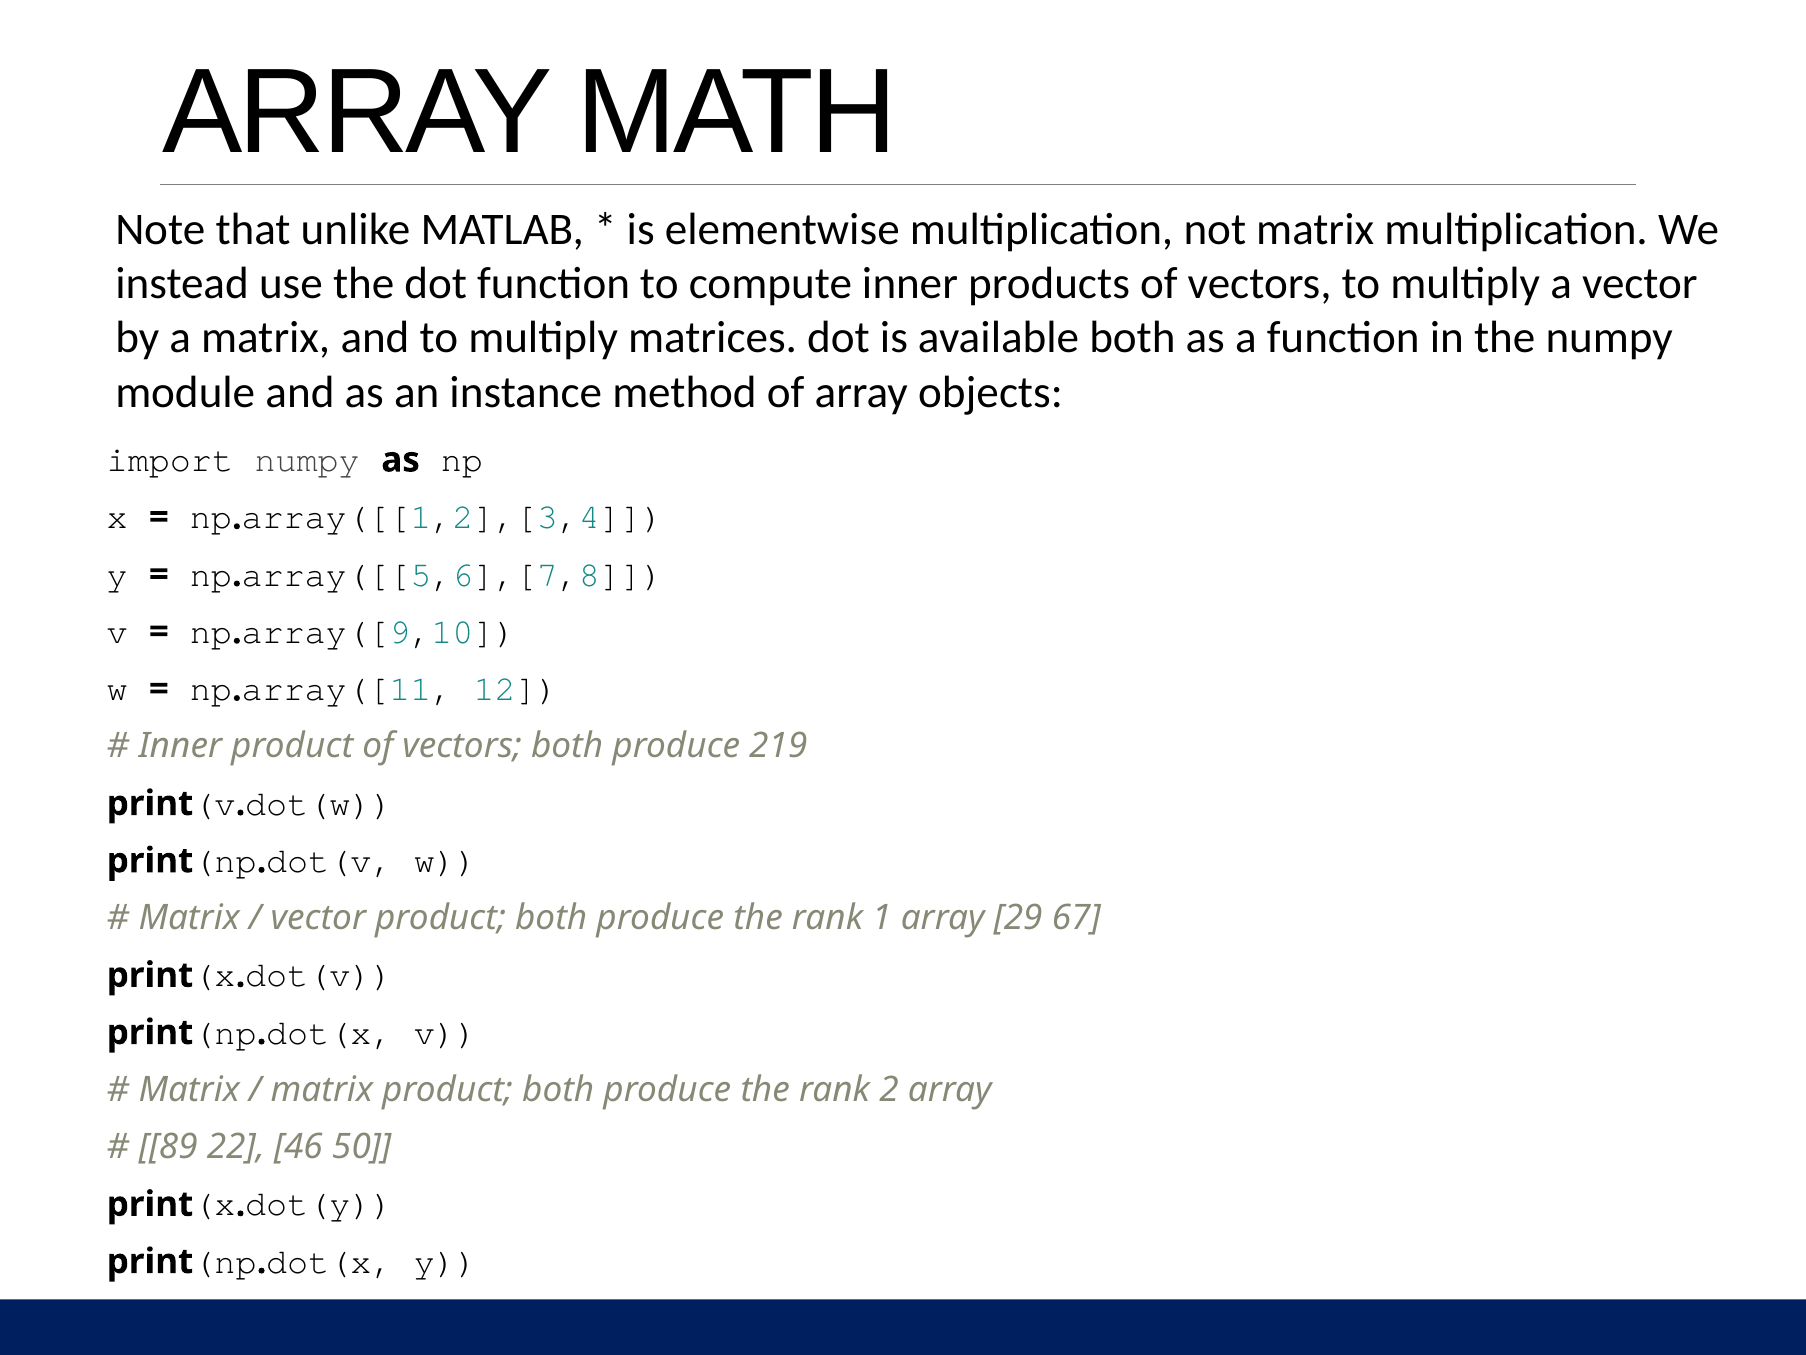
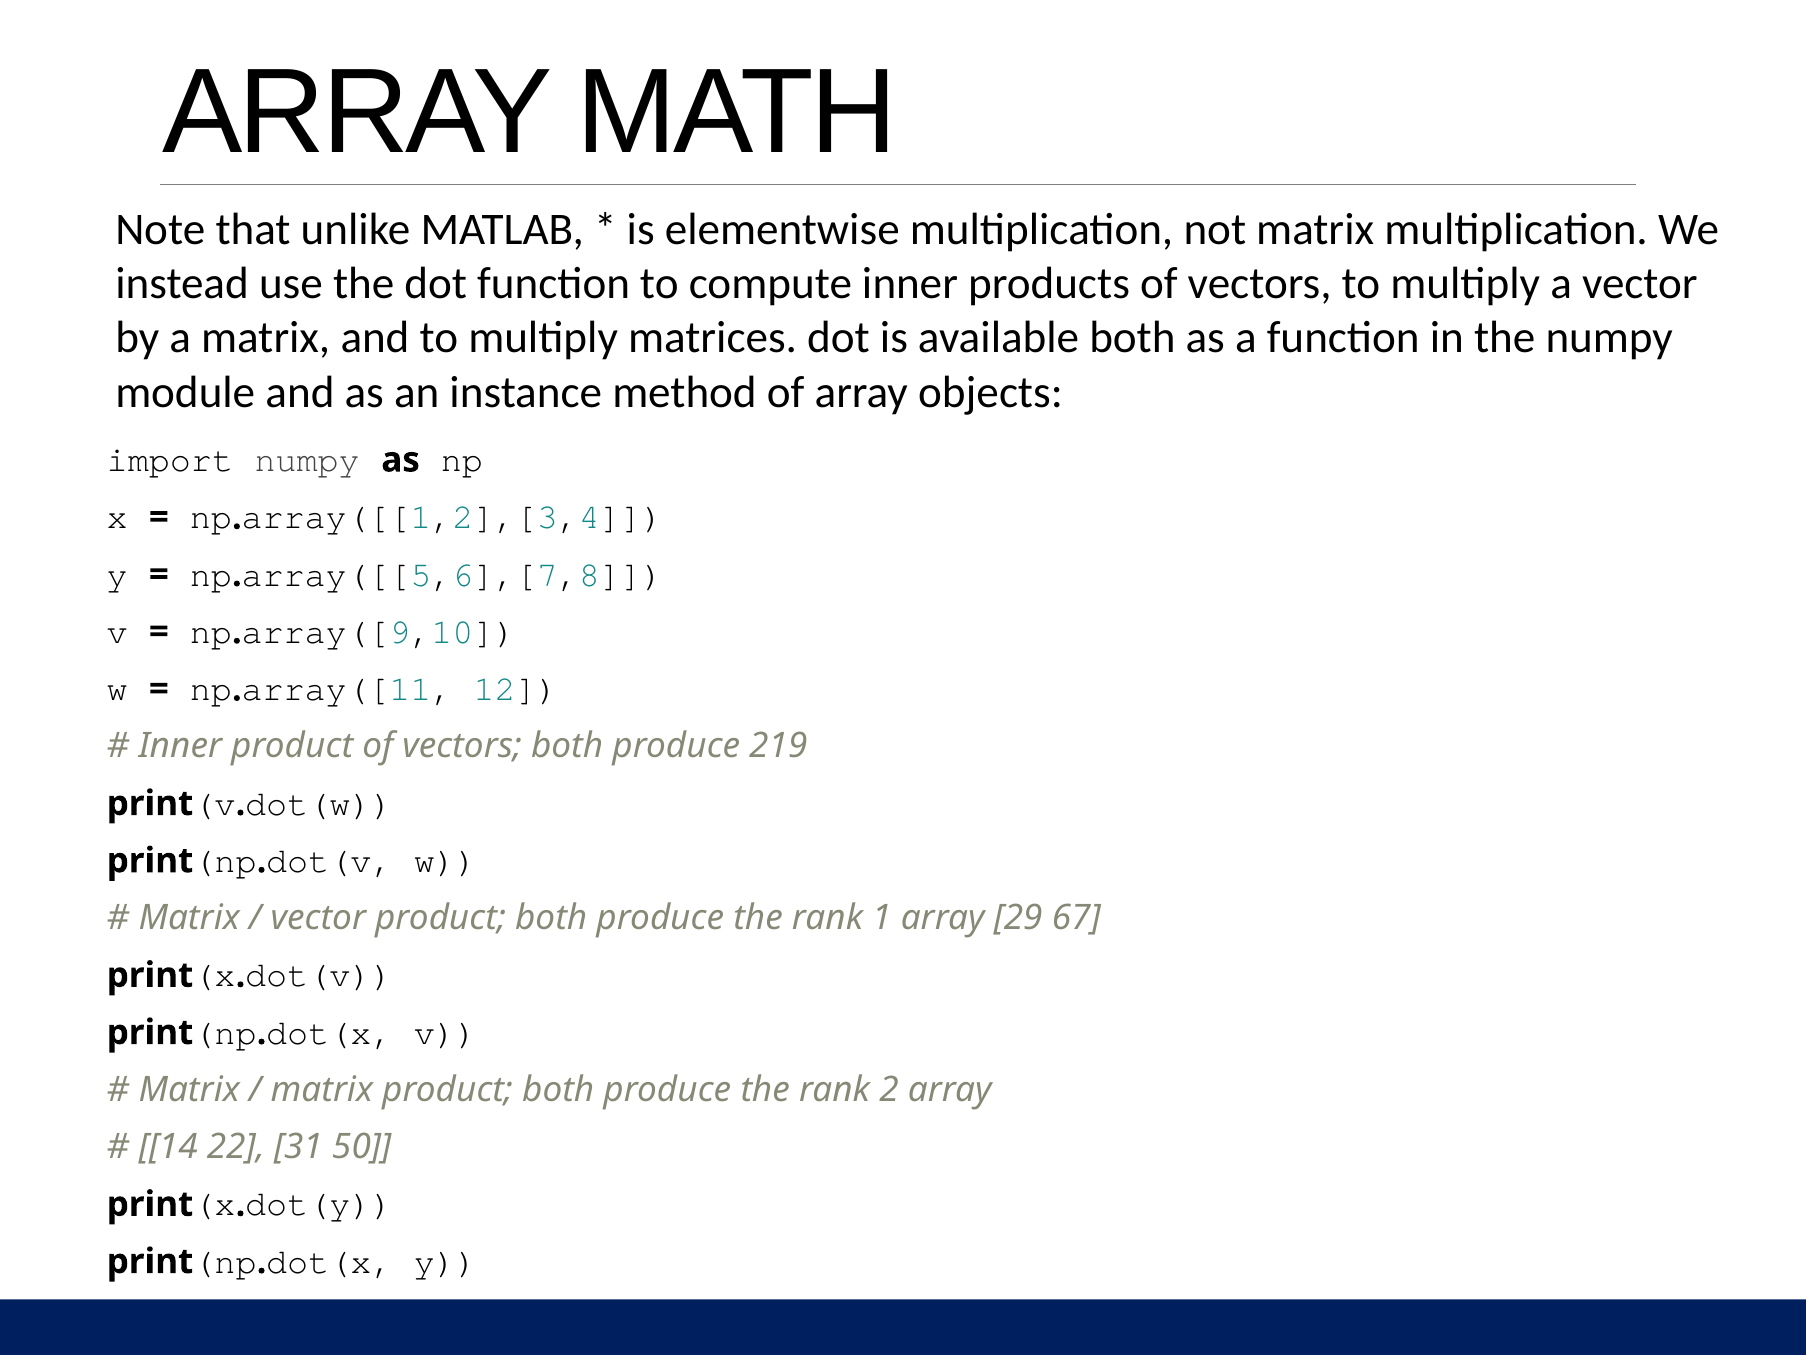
89: 89 -> 14 (168, 1147)
46: 46 -> 31 (298, 1147)
